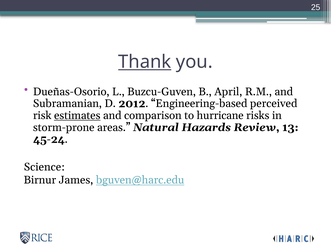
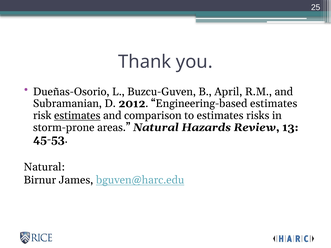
Thank underline: present -> none (145, 62)
Engineering-based perceived: perceived -> estimates (274, 104)
to hurricane: hurricane -> estimates (220, 116)
45-24: 45-24 -> 45-53 (49, 139)
Science: Science -> Natural (44, 167)
